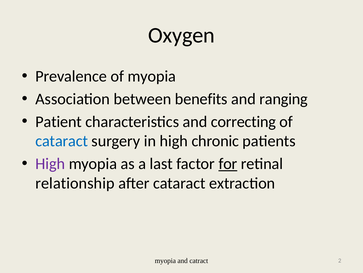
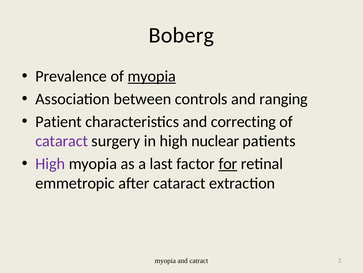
Oxygen: Oxygen -> Boberg (181, 35)
myopia underline: none -> present (152, 76)
benefits: benefits -> controls (201, 99)
cataract colour: blue -> purple (62, 141)
chronic: chronic -> nuclear (215, 141)
relationship: relationship -> emmetropic (75, 183)
